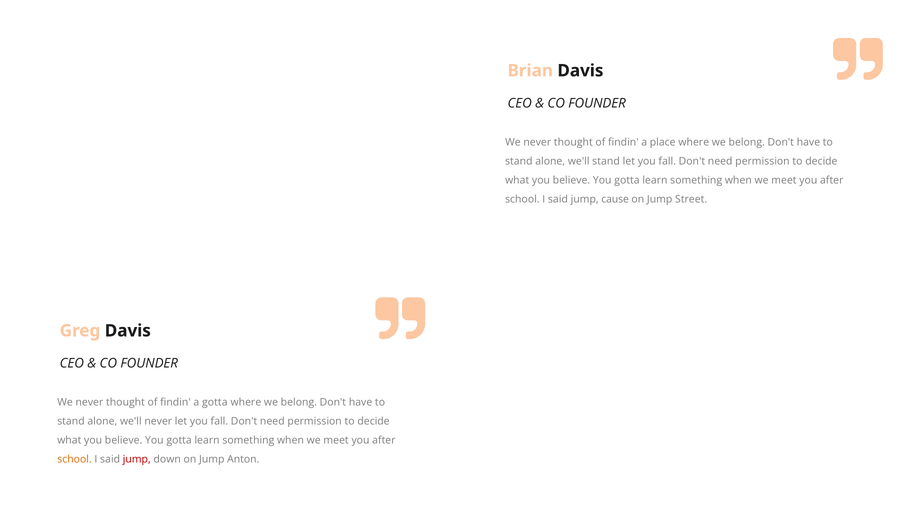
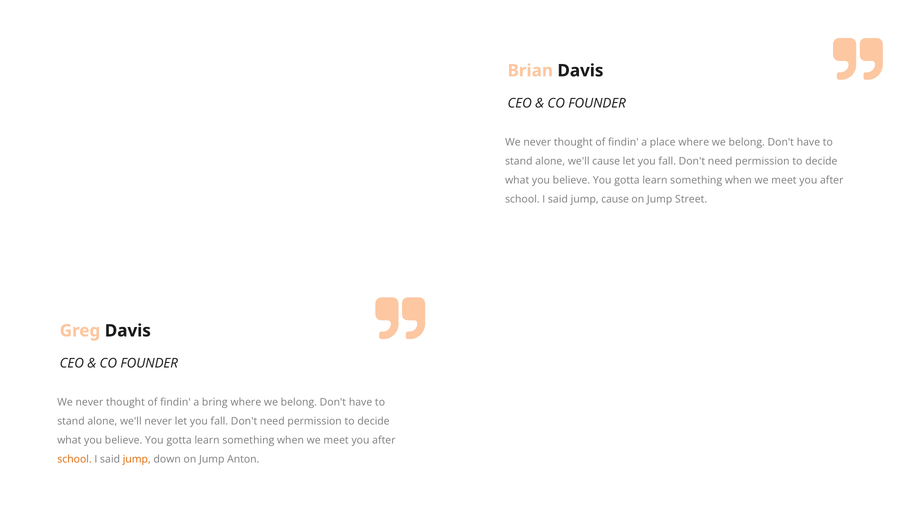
we'll stand: stand -> cause (606, 161)
a gotta: gotta -> bring (215, 402)
jump colour: red -> orange (137, 459)
